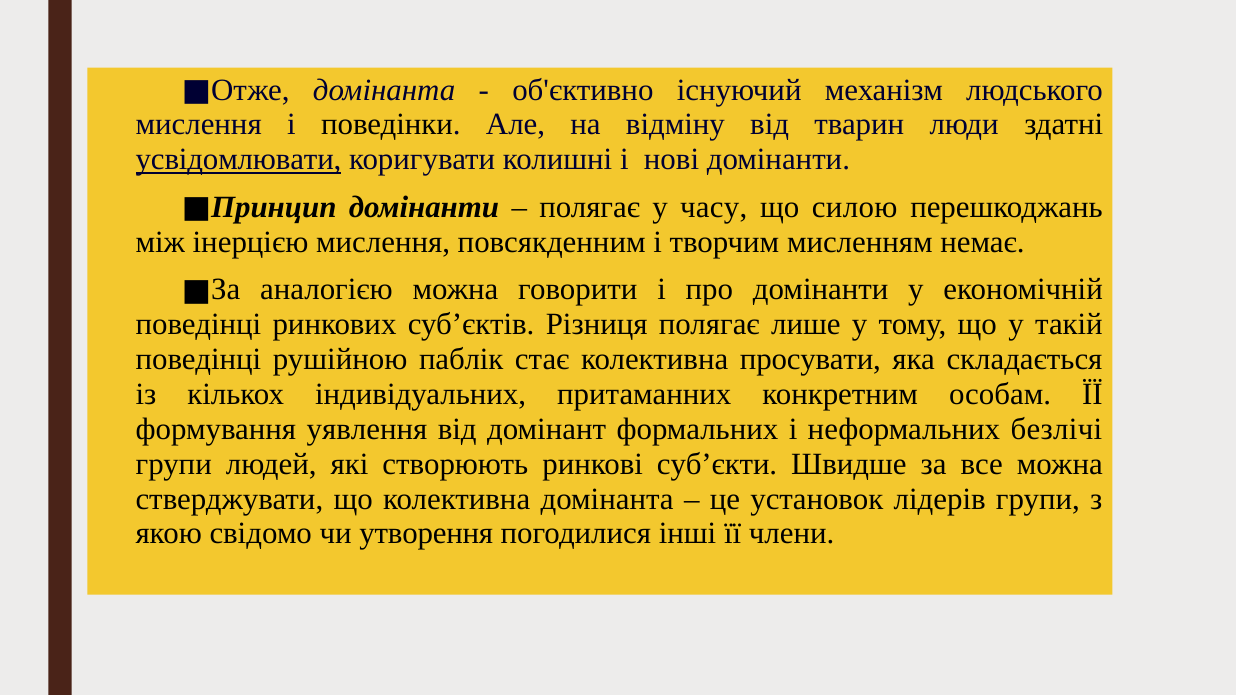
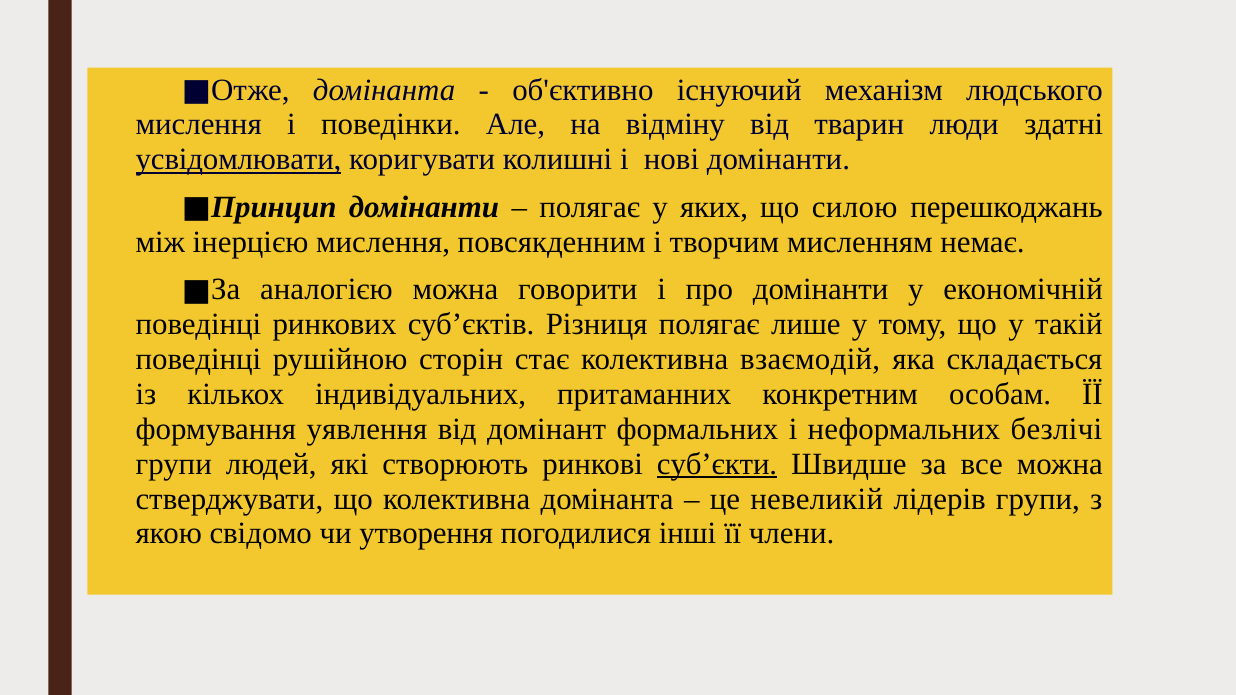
часу: часу -> яких (714, 207)
паблік: паблік -> сторін (461, 360)
просувати: просувати -> взаємодій (810, 360)
суб’єкти underline: none -> present (717, 464)
установок: установок -> невеликій (817, 499)
